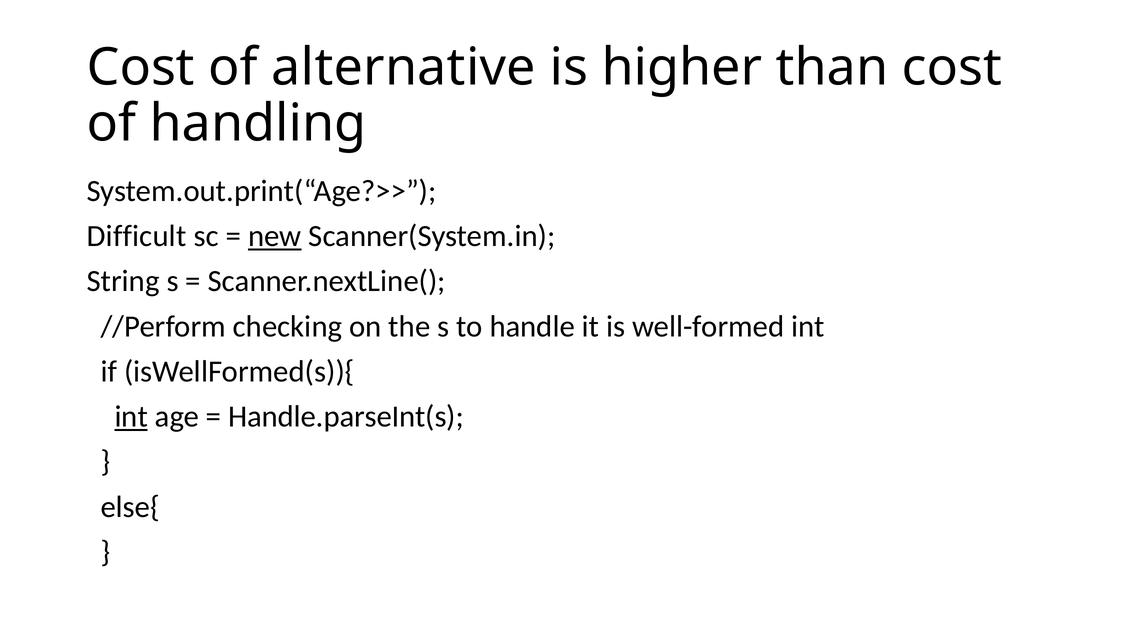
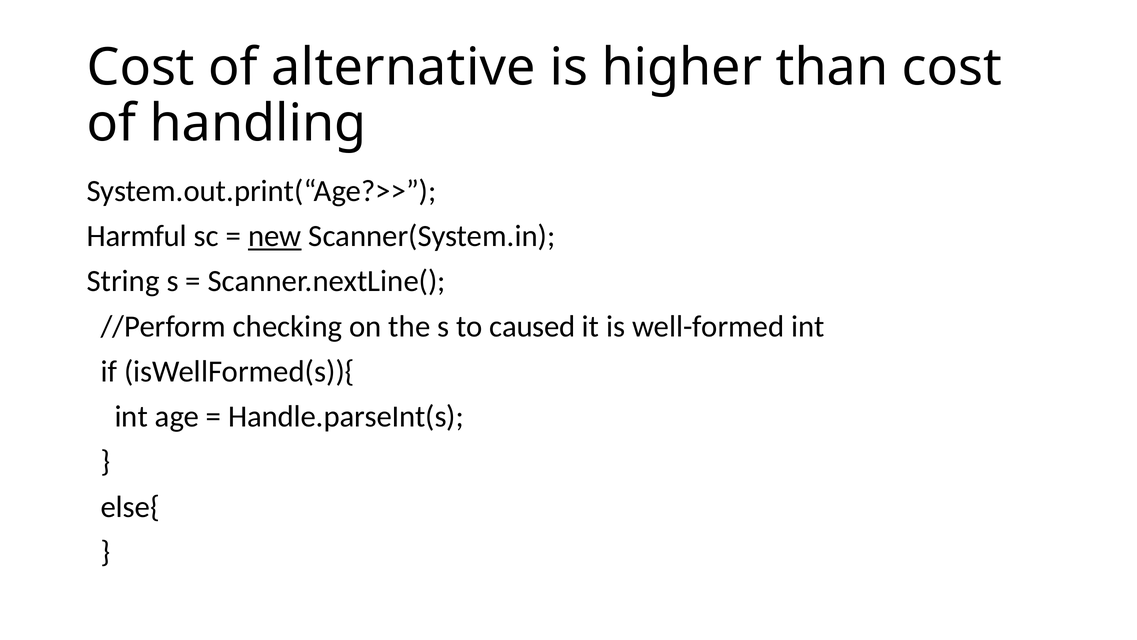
Difficult: Difficult -> Harmful (137, 236)
handle: handle -> caused (532, 326)
int underline: present -> none (131, 416)
